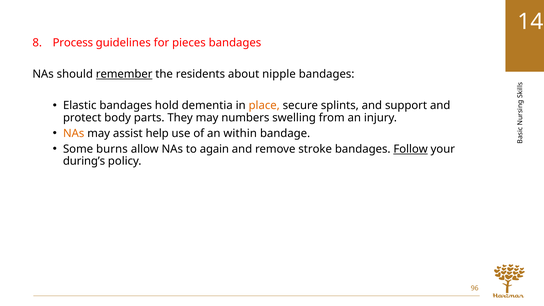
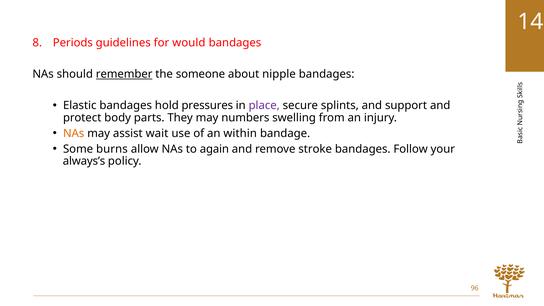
Process: Process -> Periods (73, 43)
pieces: pieces -> would (189, 43)
residents: residents -> someone (200, 74)
dementia: dementia -> pressures (207, 105)
place colour: orange -> purple (264, 105)
help: help -> wait (157, 133)
Follow underline: present -> none (411, 149)
during’s: during’s -> always’s (84, 161)
